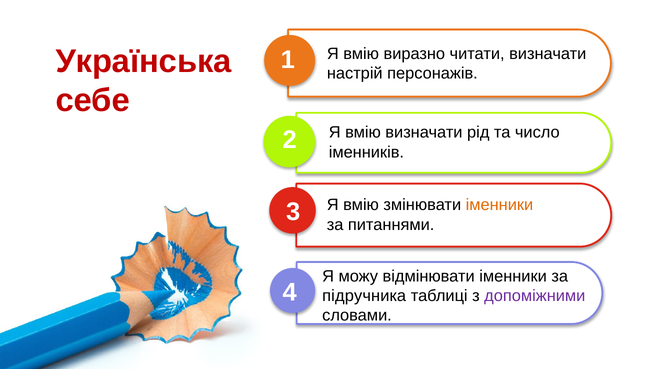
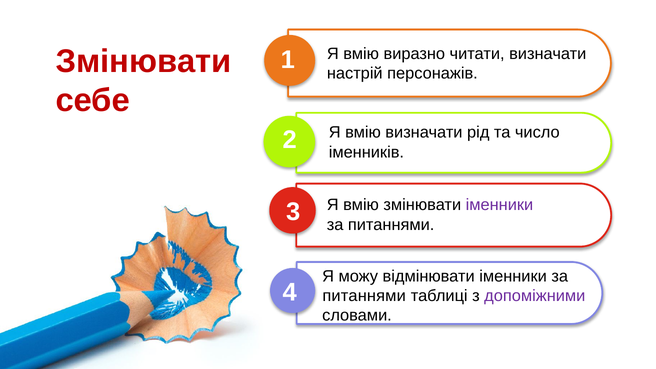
Українська: Українська -> Змінювати (144, 61)
іменники colour: orange -> purple (499, 205)
підручника: підручника -> питаннями (364, 296)
